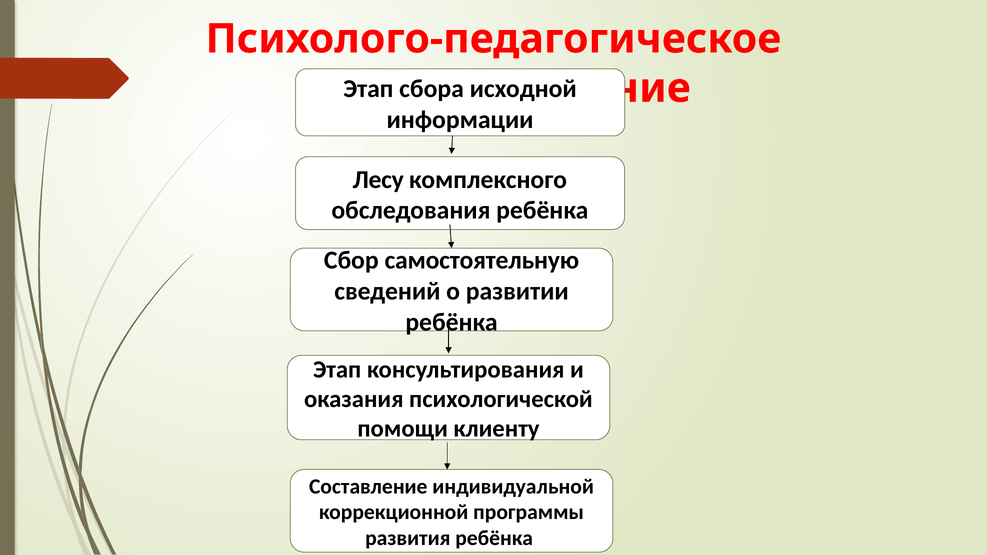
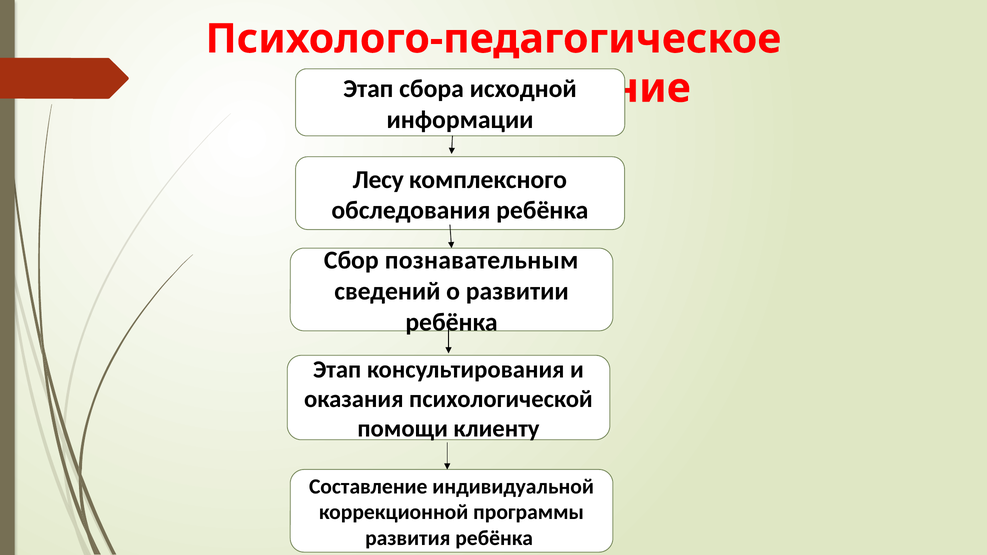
самостоятельную: самостоятельную -> познавательным (482, 261)
